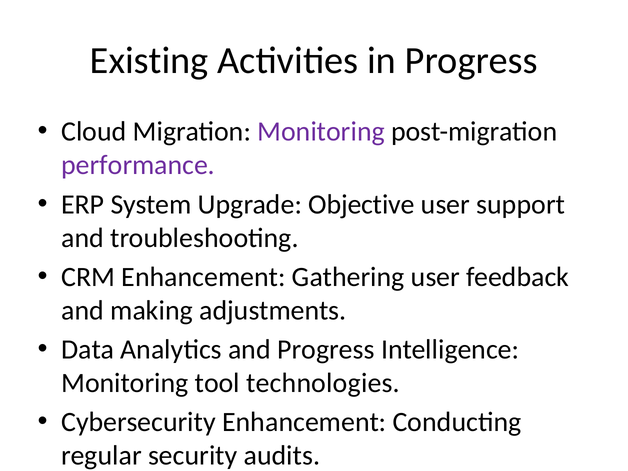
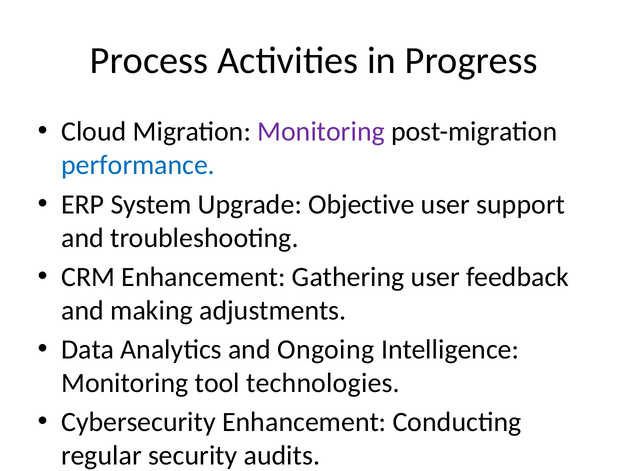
Existing: Existing -> Process (149, 61)
performance colour: purple -> blue (138, 165)
and Progress: Progress -> Ongoing (326, 350)
